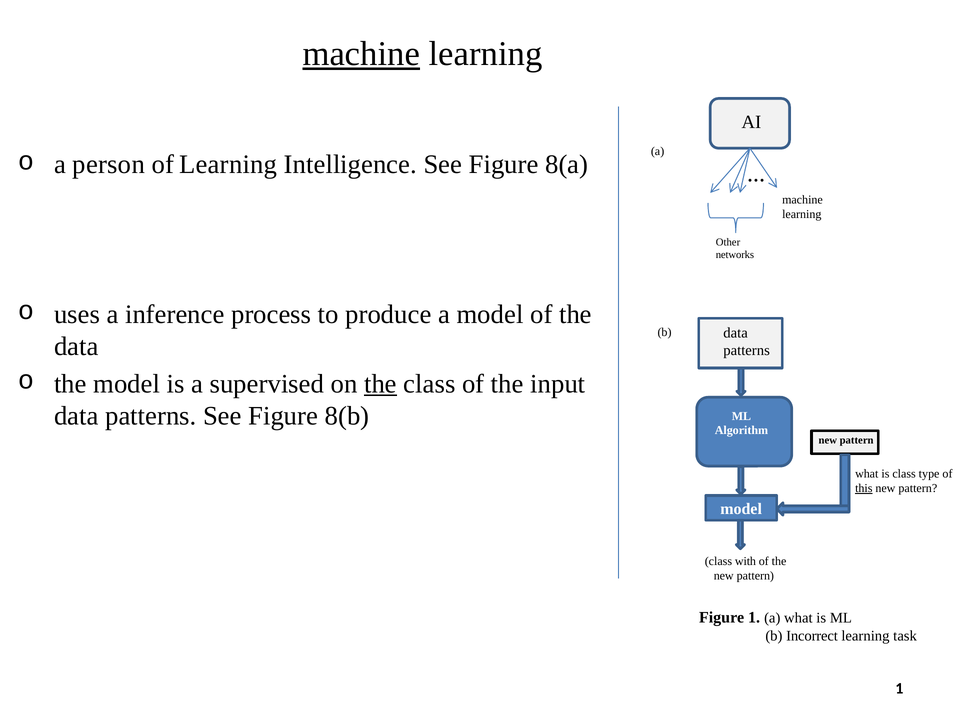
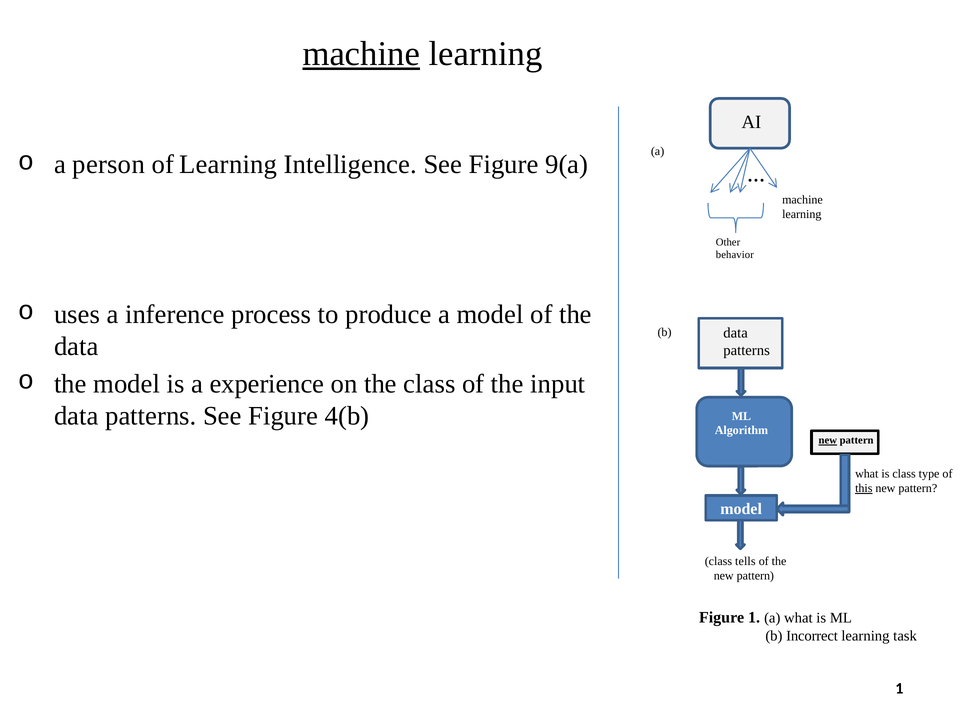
8(a: 8(a -> 9(a (567, 164)
networks: networks -> behavior (735, 255)
supervised: supervised -> experience (267, 384)
the underline: present -> none (380, 384)
8(b: 8(b -> 4(b (347, 416)
new underline: none -> present (828, 440)
with: with -> tells (745, 561)
